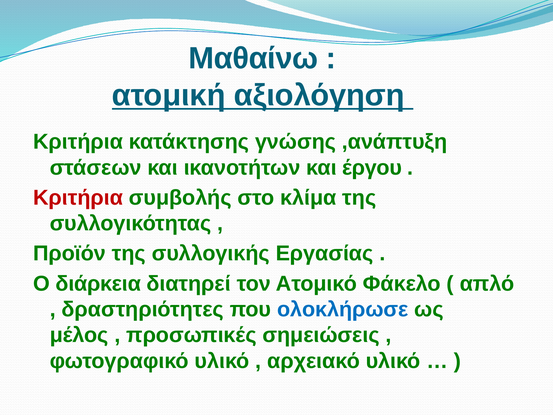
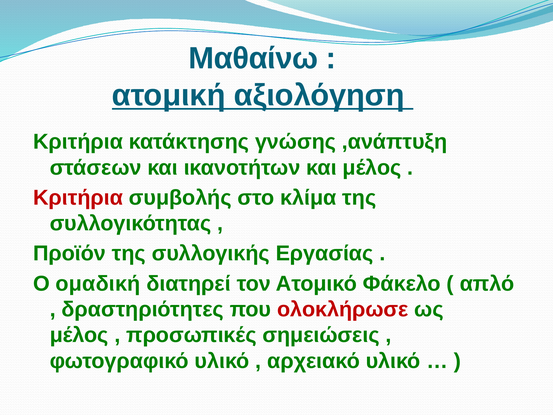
και έργου: έργου -> μέλος (372, 167)
διάρκεια: διάρκεια -> ομαδική (98, 283)
ολοκλήρωσε colour: blue -> red (343, 309)
